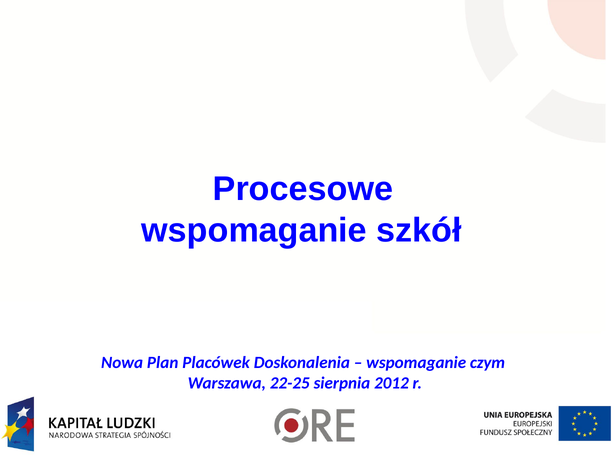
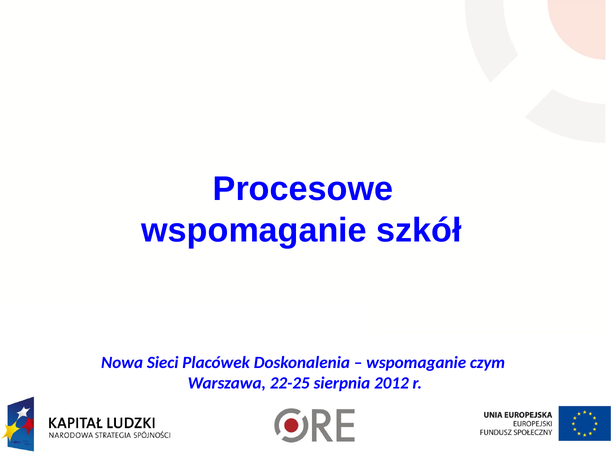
Plan: Plan -> Sieci (163, 362)
